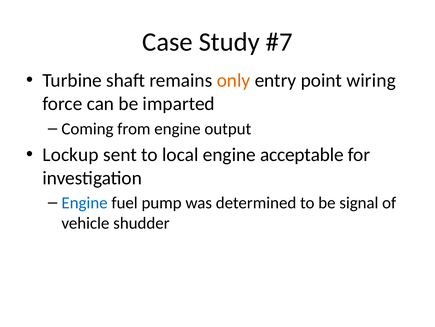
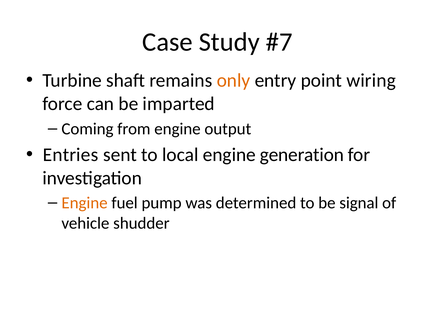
Lockup: Lockup -> Entries (71, 154)
acceptable: acceptable -> generation (302, 154)
Engine colour: blue -> orange (85, 203)
